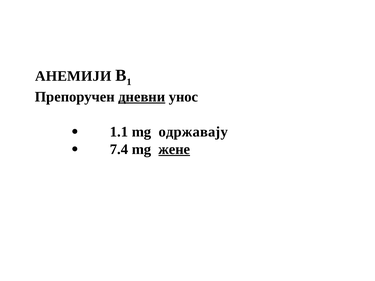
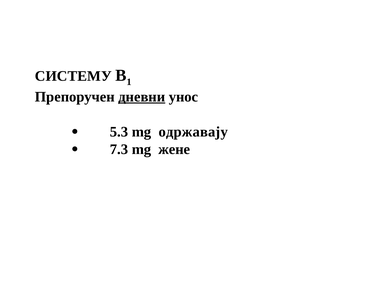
АНЕМИЈИ: АНЕМИЈИ -> СИСТЕМУ (73, 76)
1.1: 1.1 -> 5.3 (119, 132)
7.4: 7.4 -> 7.3 (119, 149)
жене underline: present -> none (174, 149)
